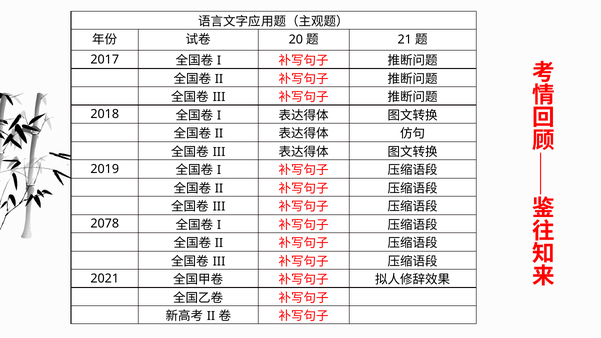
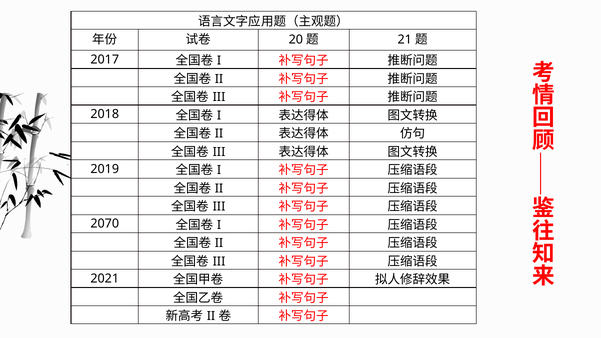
2078: 2078 -> 2070 (105, 224)
